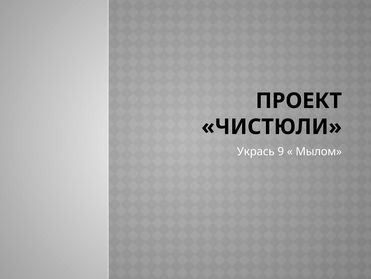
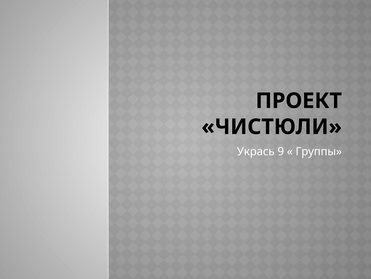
Мылом: Мылом -> Группы (319, 151)
